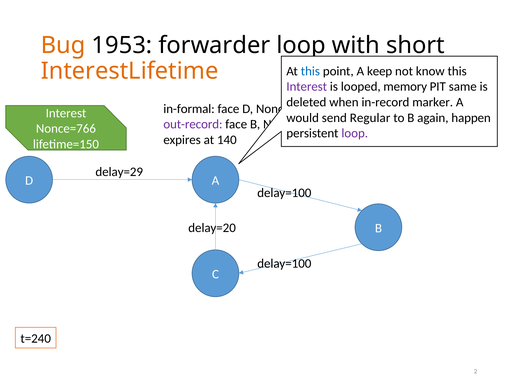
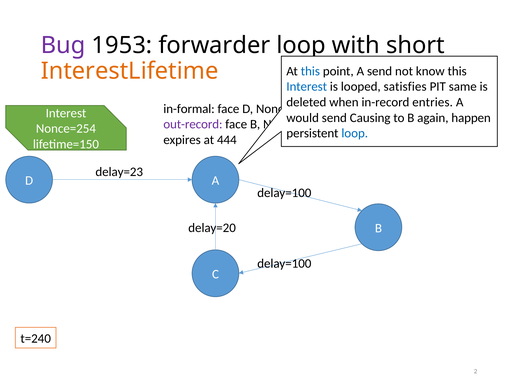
Bug colour: orange -> purple (63, 45)
A keep: keep -> send (380, 71)
Interest colour: purple -> blue (307, 87)
memory: memory -> satisfies (405, 87)
marker: marker -> entries (433, 102)
Regular: Regular -> Causing (370, 118)
Nonce=766: Nonce=766 -> Nonce=254 (66, 129)
loop colour: purple -> blue (355, 133)
140: 140 -> 444 (227, 140)
delay=29: delay=29 -> delay=23 (119, 172)
